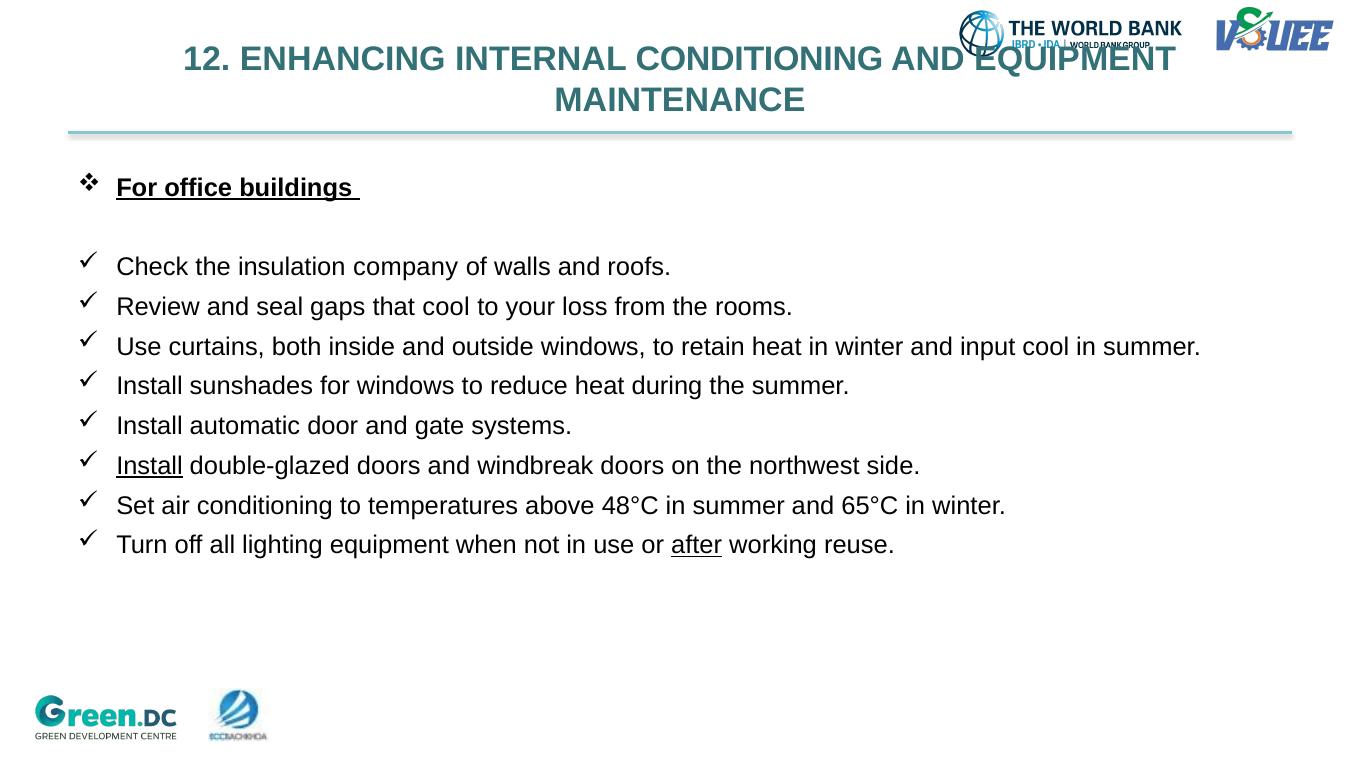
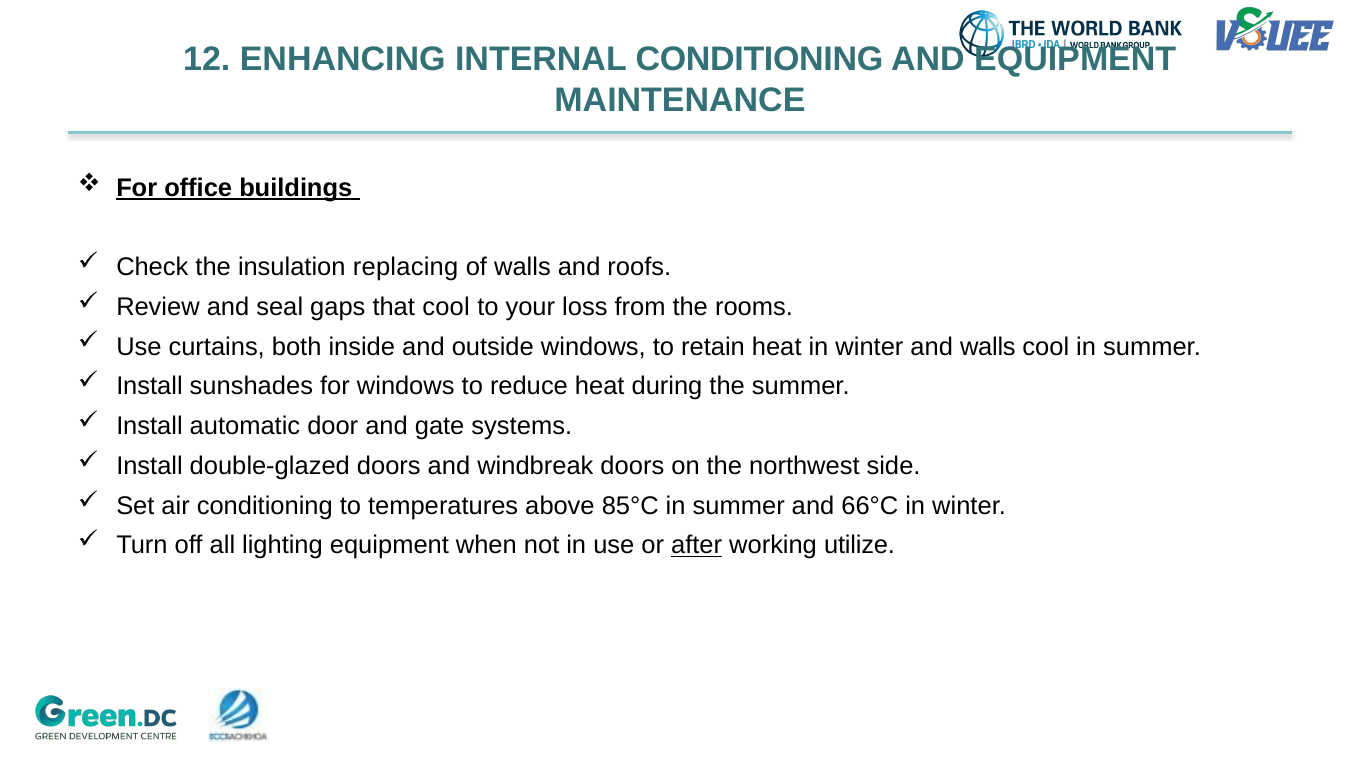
company: company -> replacing (406, 267)
and input: input -> walls (988, 347)
Install underline: present -> none (149, 466)
48°C: 48°C -> 85°C (630, 506)
65°C: 65°C -> 66°C (870, 506)
reuse: reuse -> utilize (860, 546)
